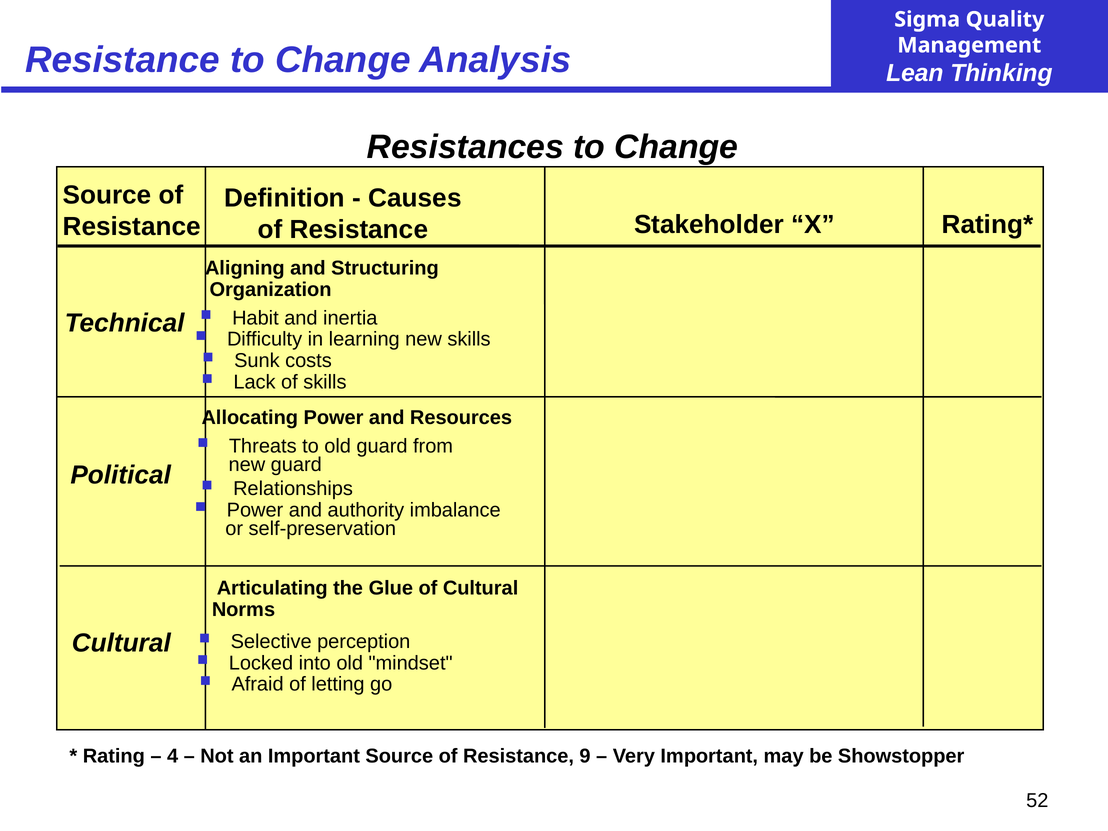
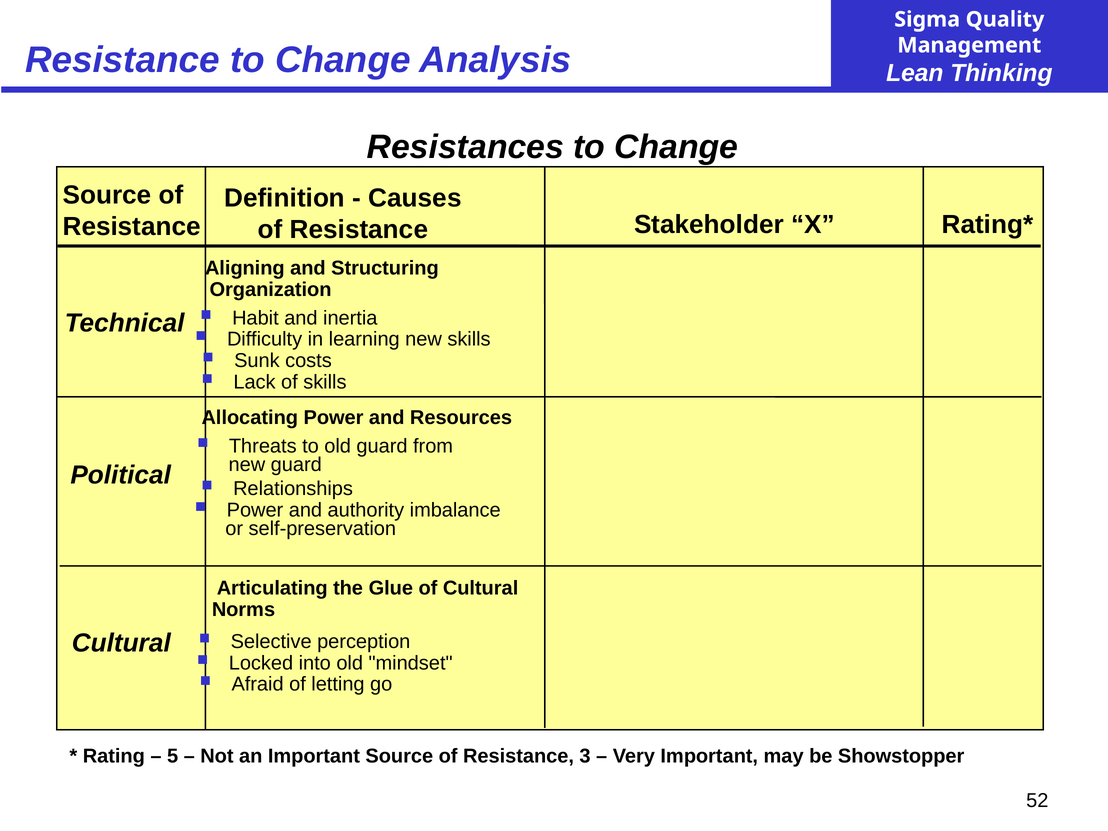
4: 4 -> 5 (173, 756)
9: 9 -> 3 (585, 756)
